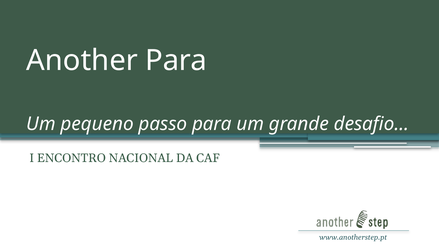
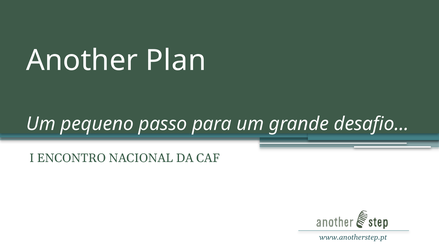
Another Para: Para -> Plan (176, 61)
